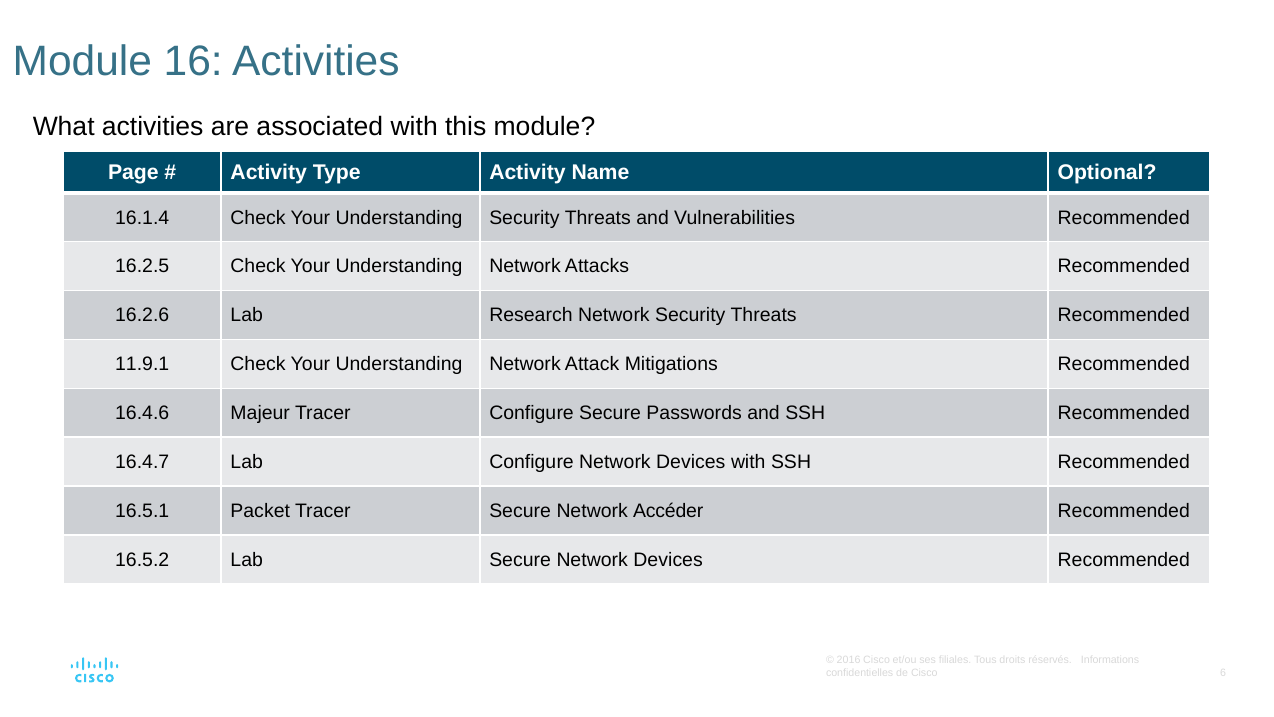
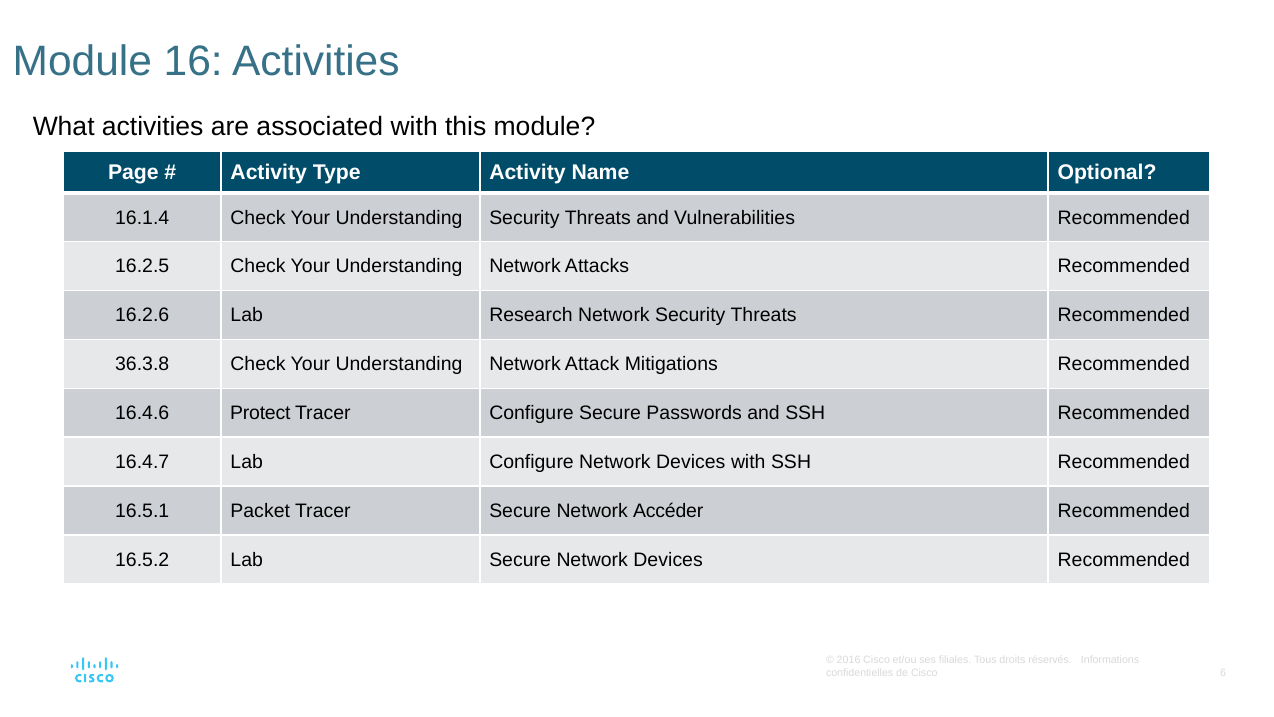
11.9.1: 11.9.1 -> 36.3.8 (142, 364)
Majeur: Majeur -> Protect (260, 413)
